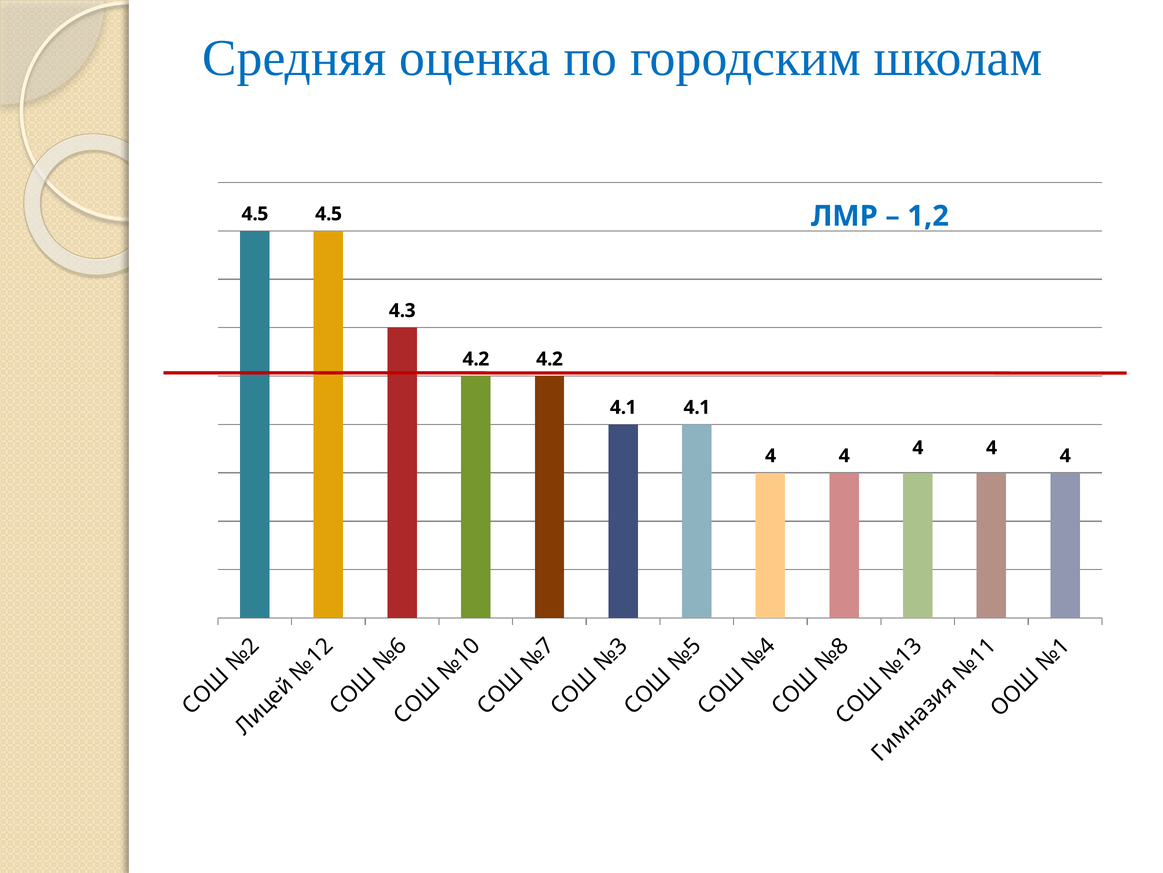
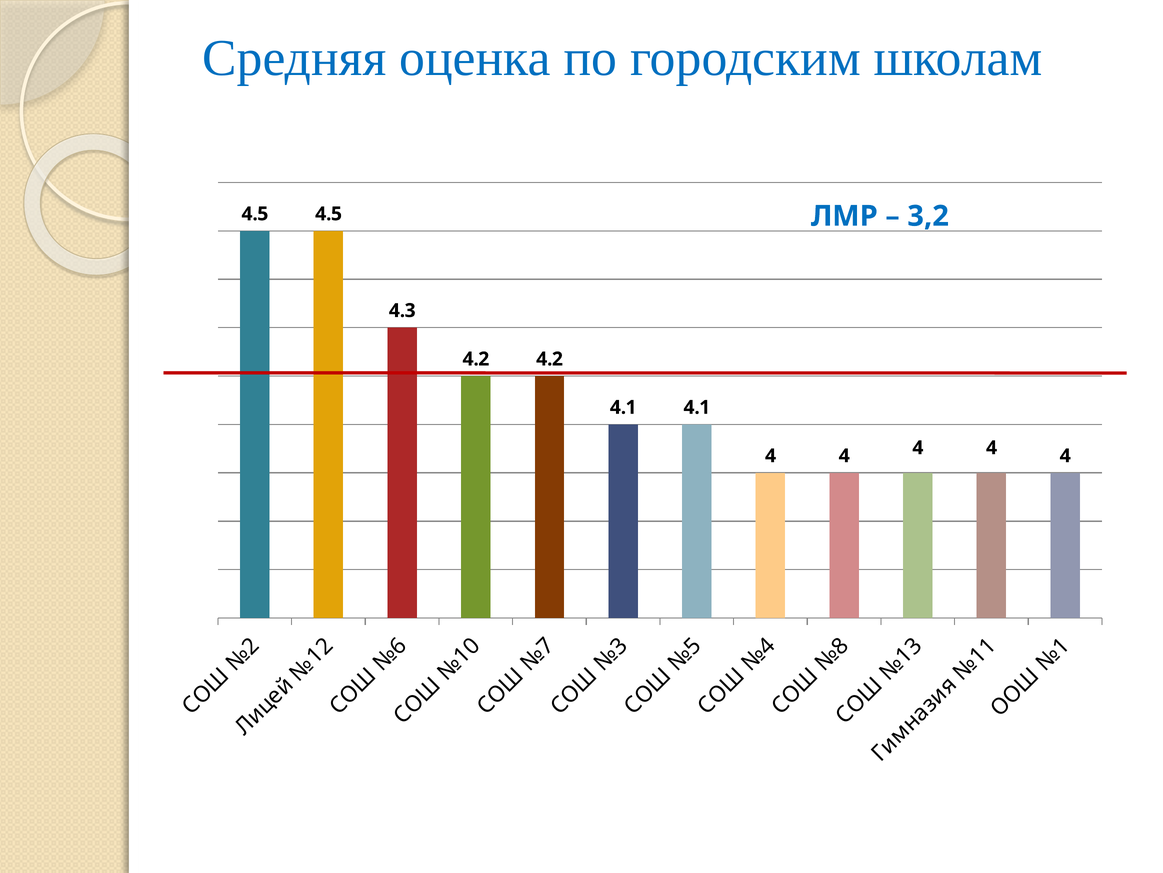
1,2: 1,2 -> 3,2 (928, 216)
